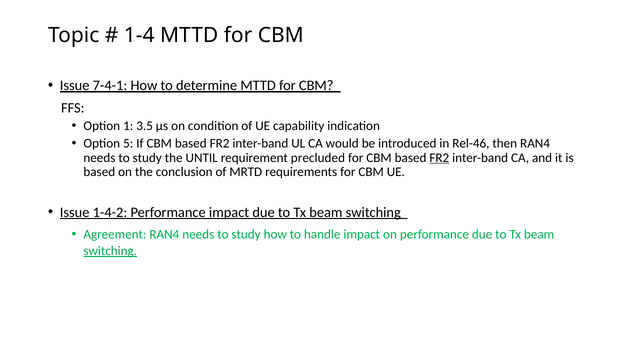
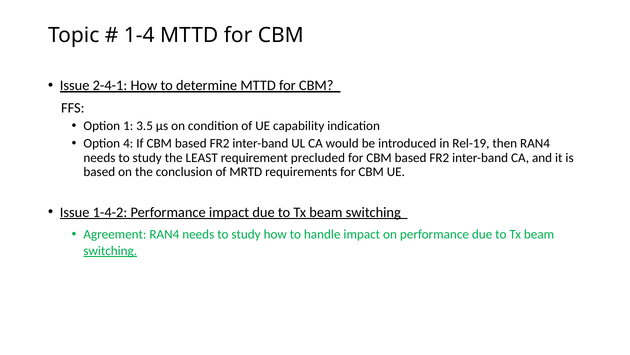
7-4-1: 7-4-1 -> 2-4-1 (110, 85)
5: 5 -> 4 (128, 143)
Rel-46: Rel-46 -> Rel-19 (471, 143)
UNTIL: UNTIL -> LEAST (202, 157)
FR2 underline: present -> none (439, 157)
